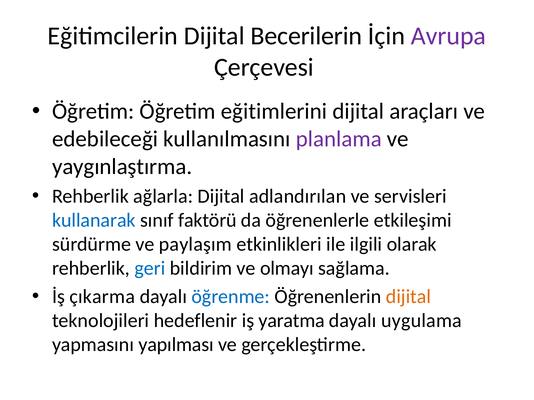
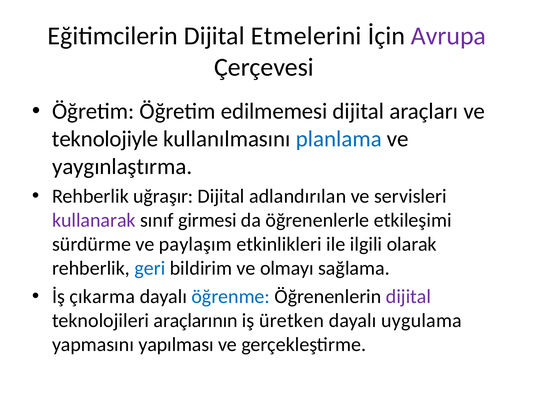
Becerilerin: Becerilerin -> Etmelerini (306, 36)
eğitimlerini: eğitimlerini -> edilmemesi (274, 112)
edebileceği: edebileceği -> teknolojiyle (105, 139)
planlama colour: purple -> blue (339, 139)
ağlarla: ağlarla -> uğraşır (163, 197)
kullanarak colour: blue -> purple (94, 221)
faktörü: faktörü -> girmesi (207, 221)
dijital colour: orange -> purple (409, 297)
hedeflenir: hedeflenir -> araçlarının (196, 321)
yaratma: yaratma -> üretken (291, 321)
